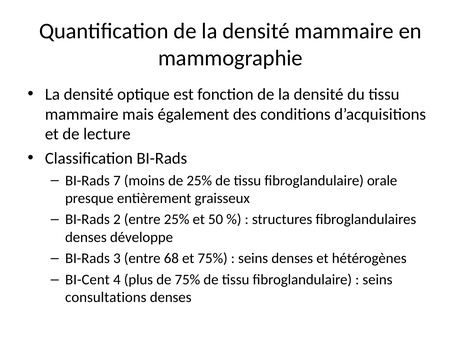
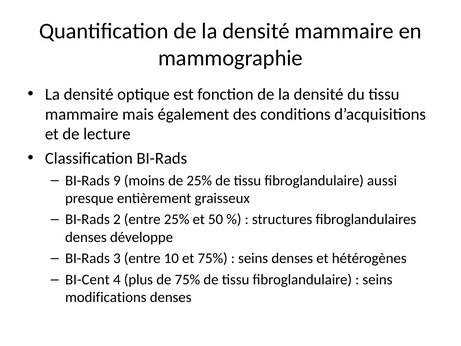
7: 7 -> 9 (117, 180)
orale: orale -> aussi (382, 180)
68: 68 -> 10 (171, 258)
consultations: consultations -> modifications (106, 297)
